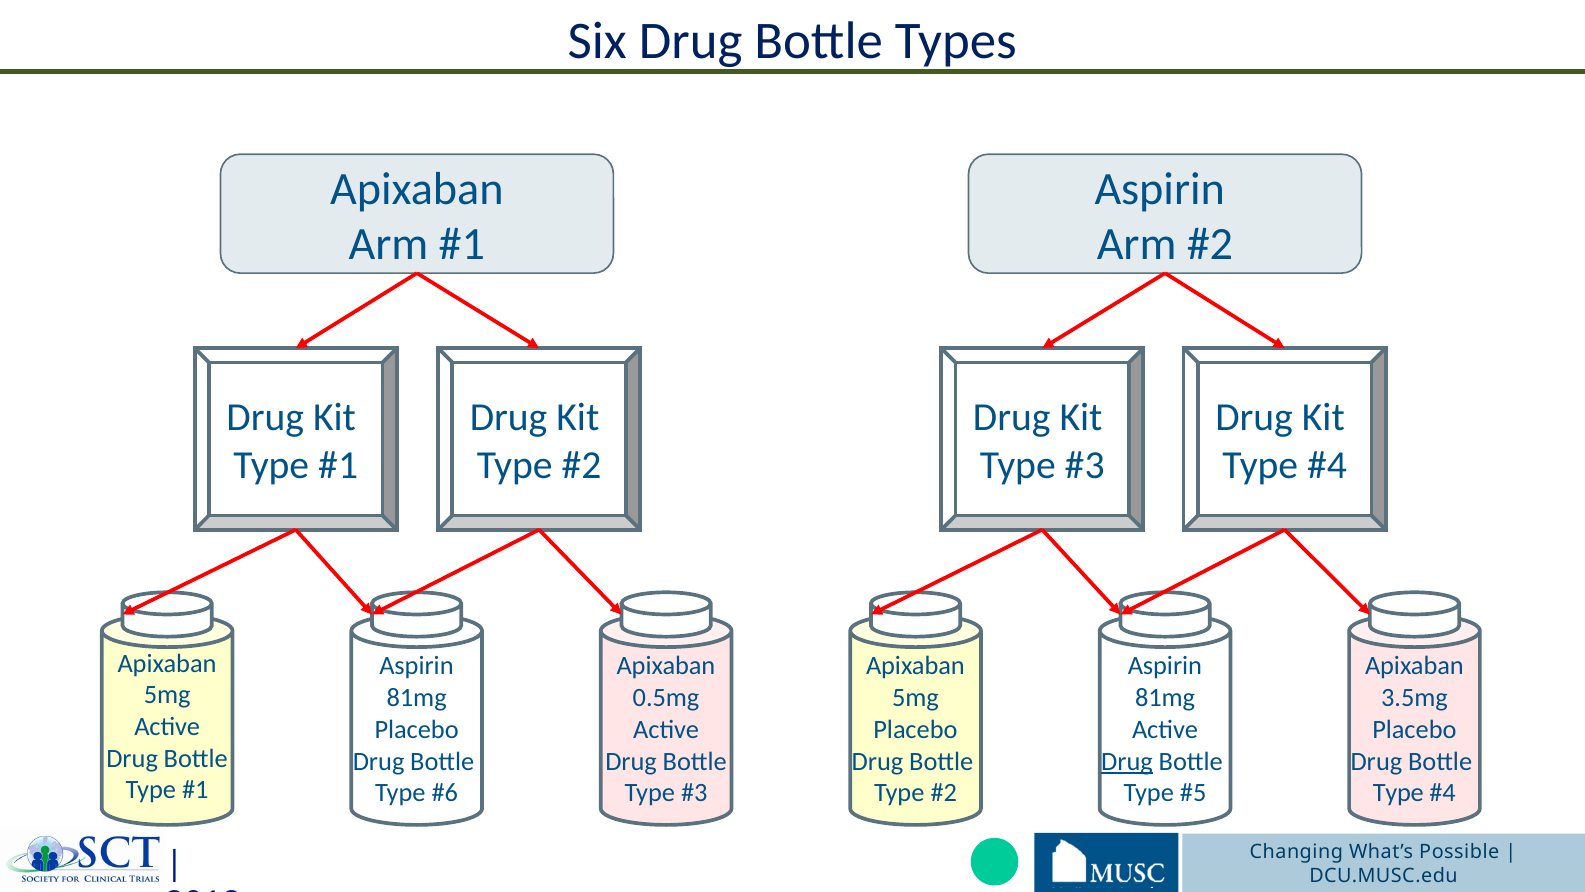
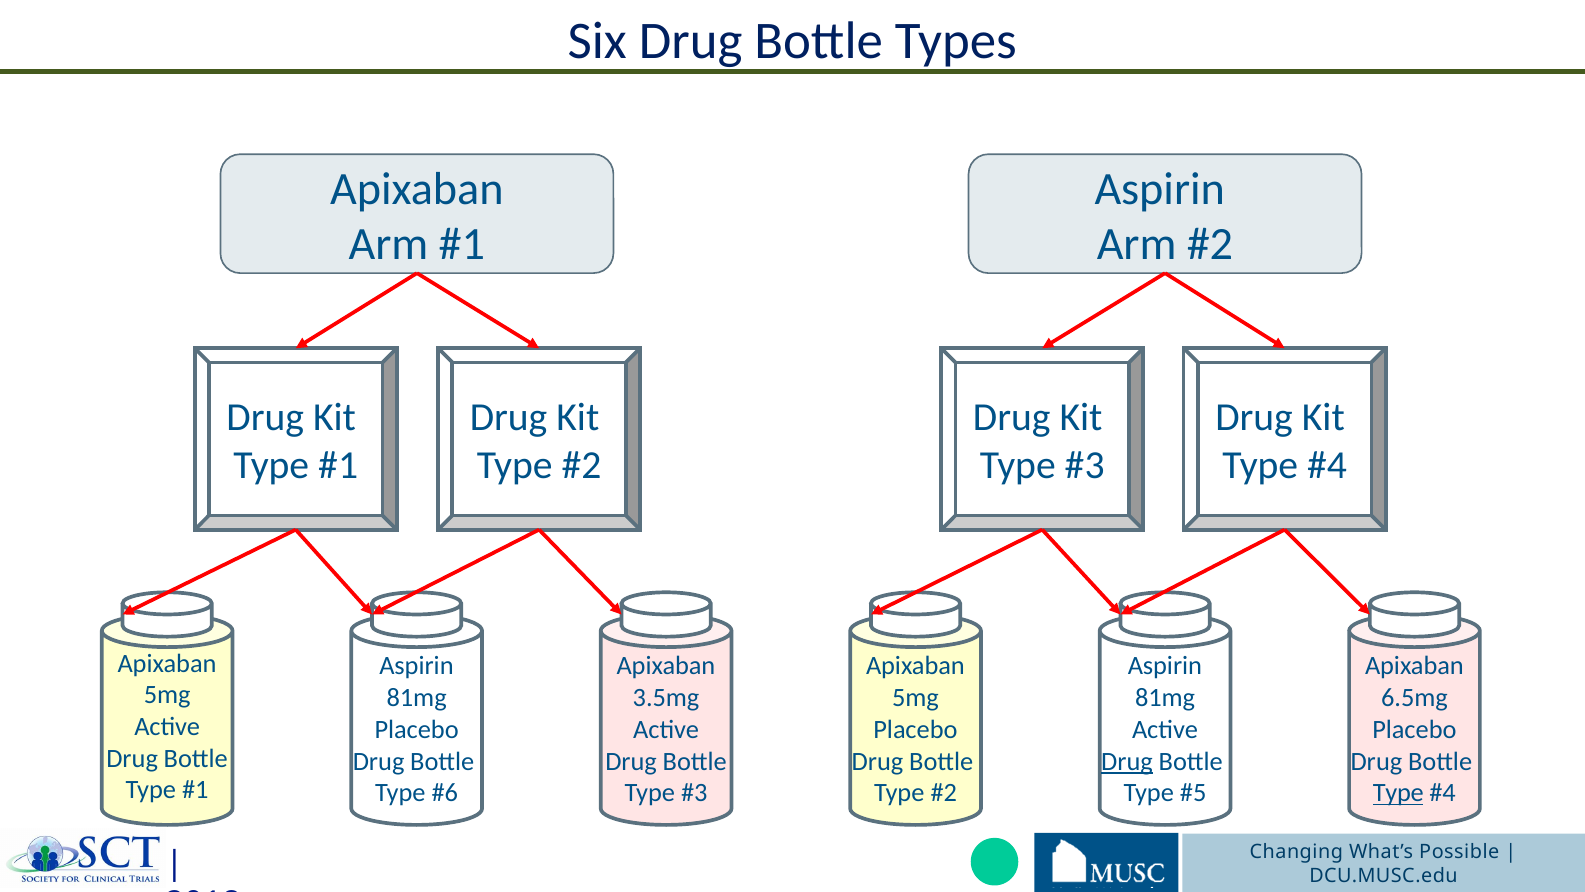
0.5mg: 0.5mg -> 3.5mg (666, 698)
3.5mg: 3.5mg -> 6.5mg (1414, 698)
Type underline: none -> present (1398, 793)
